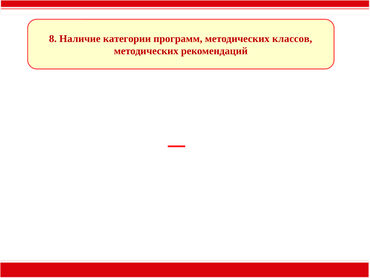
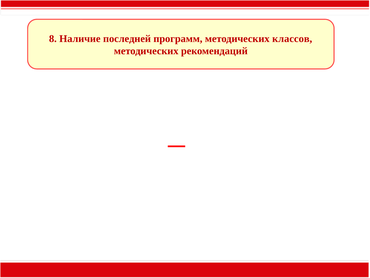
категории: категории -> последней (127, 39)
